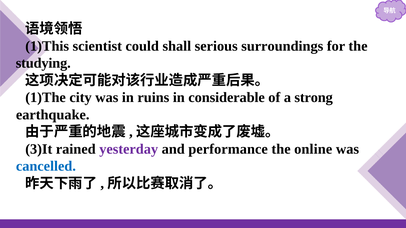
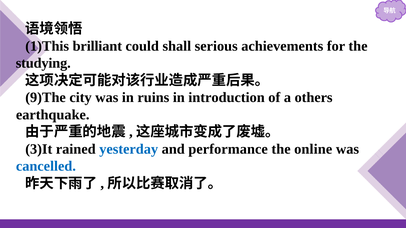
scientist: scientist -> brilliant (97, 46)
surroundings: surroundings -> achievements (282, 46)
1)The: 1)The -> 9)The (46, 98)
considerable: considerable -> introduction (227, 98)
strong: strong -> others (314, 98)
yesterday colour: purple -> blue (129, 149)
